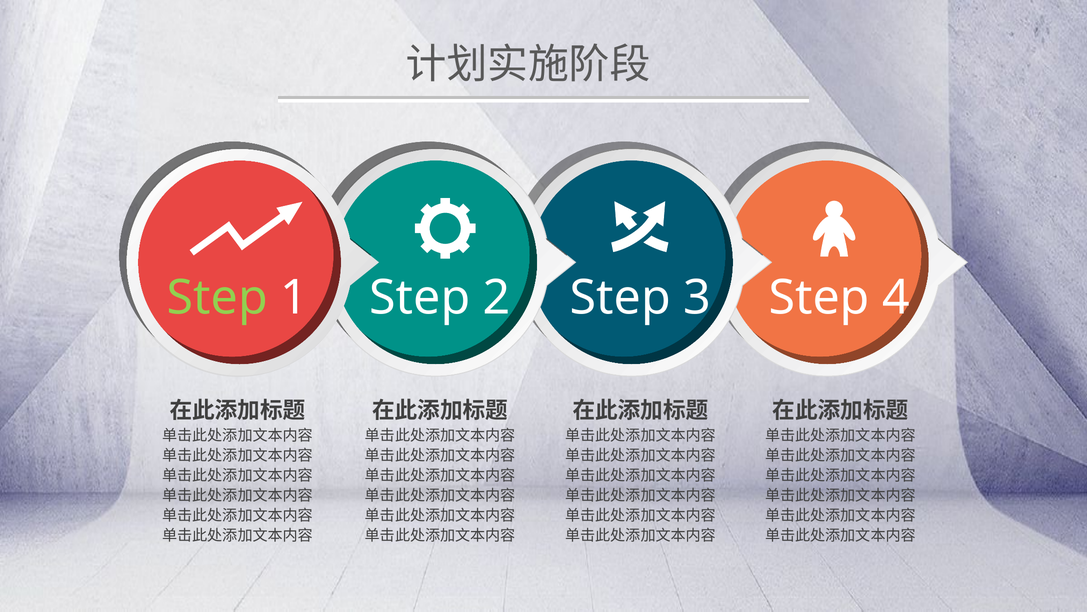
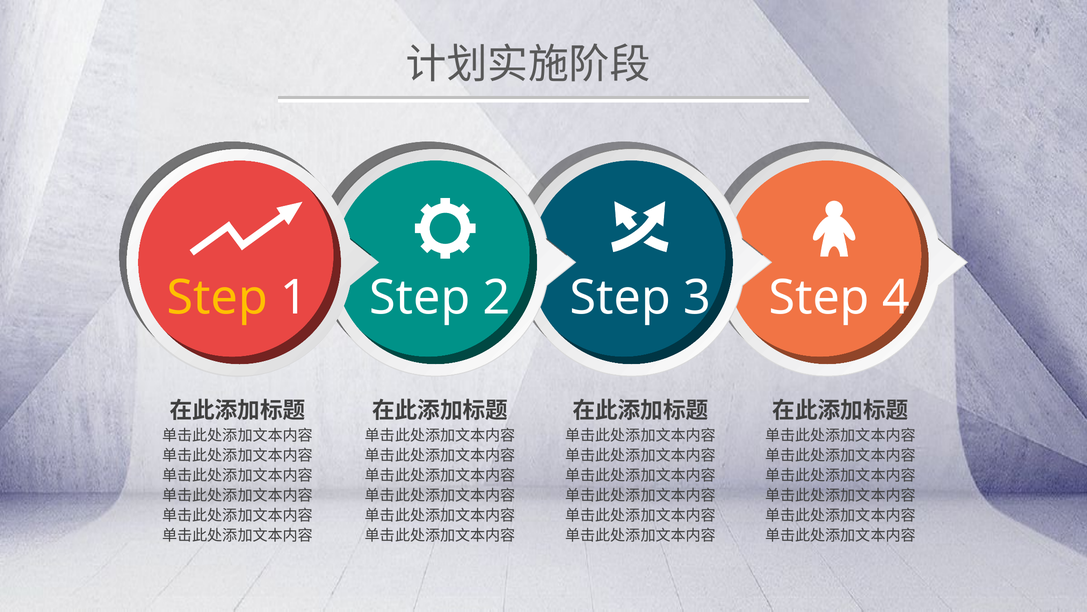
Step colour: light green -> yellow (217, 297)
